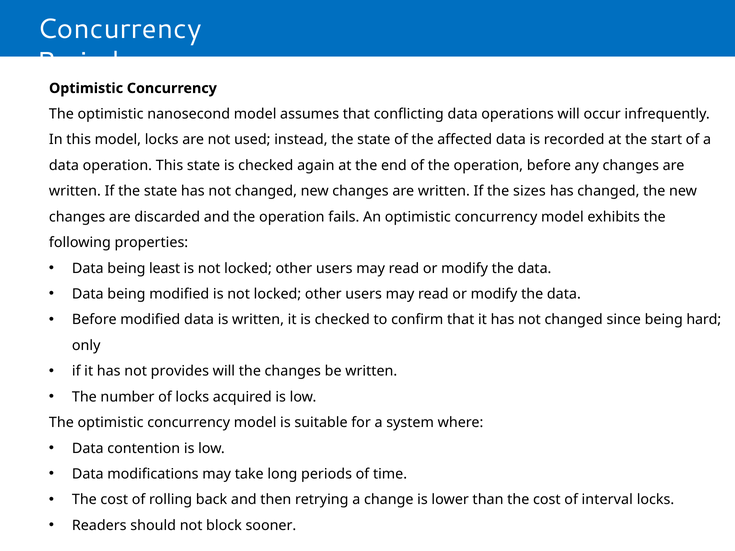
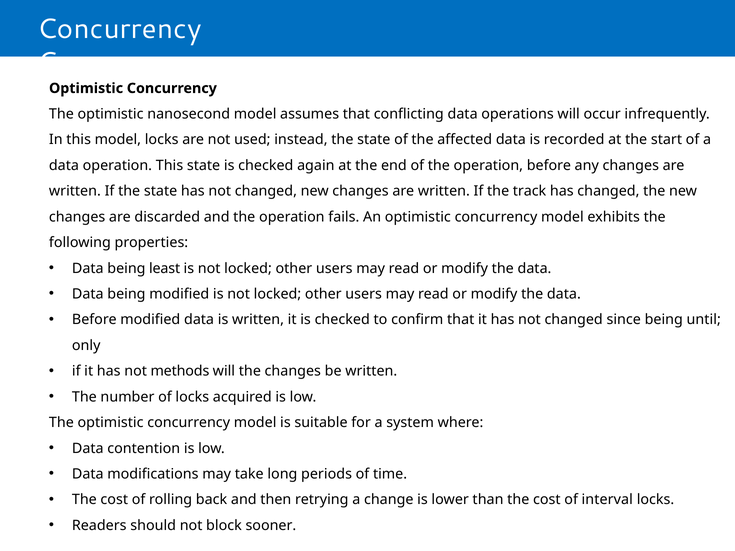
Periods: Periods -> Causes (85, 63)
sizes: sizes -> track (530, 191)
hard: hard -> until (704, 320)
provides: provides -> methods (180, 371)
